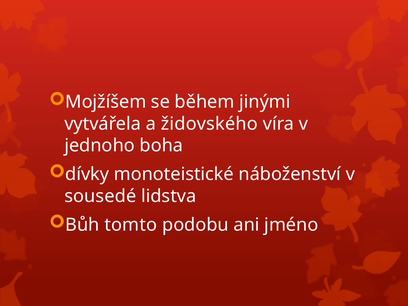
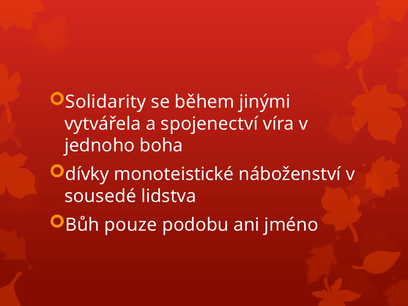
Mojžíšem: Mojžíšem -> Solidarity (106, 102)
židovského: židovského -> spojenectví (209, 124)
tomto: tomto -> pouze (131, 225)
